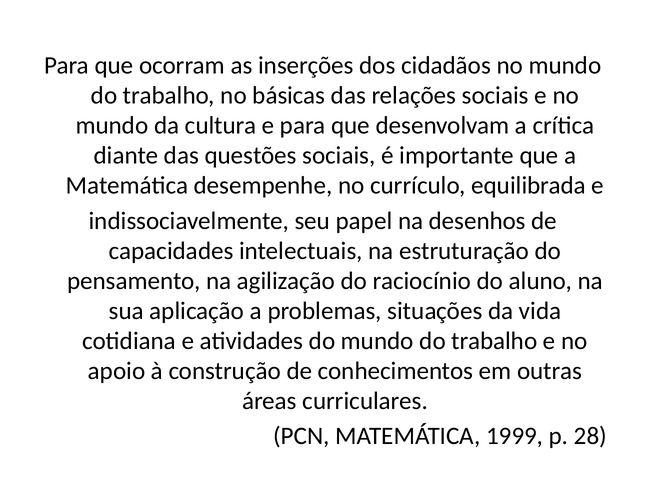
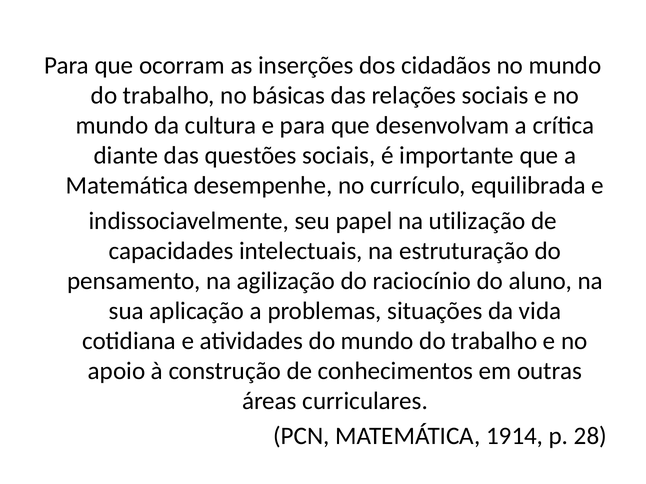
desenhos: desenhos -> utilização (477, 221)
1999: 1999 -> 1914 (515, 437)
